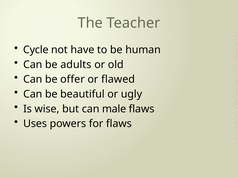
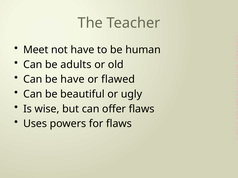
Cycle: Cycle -> Meet (36, 50)
be offer: offer -> have (73, 80)
male: male -> offer (114, 109)
